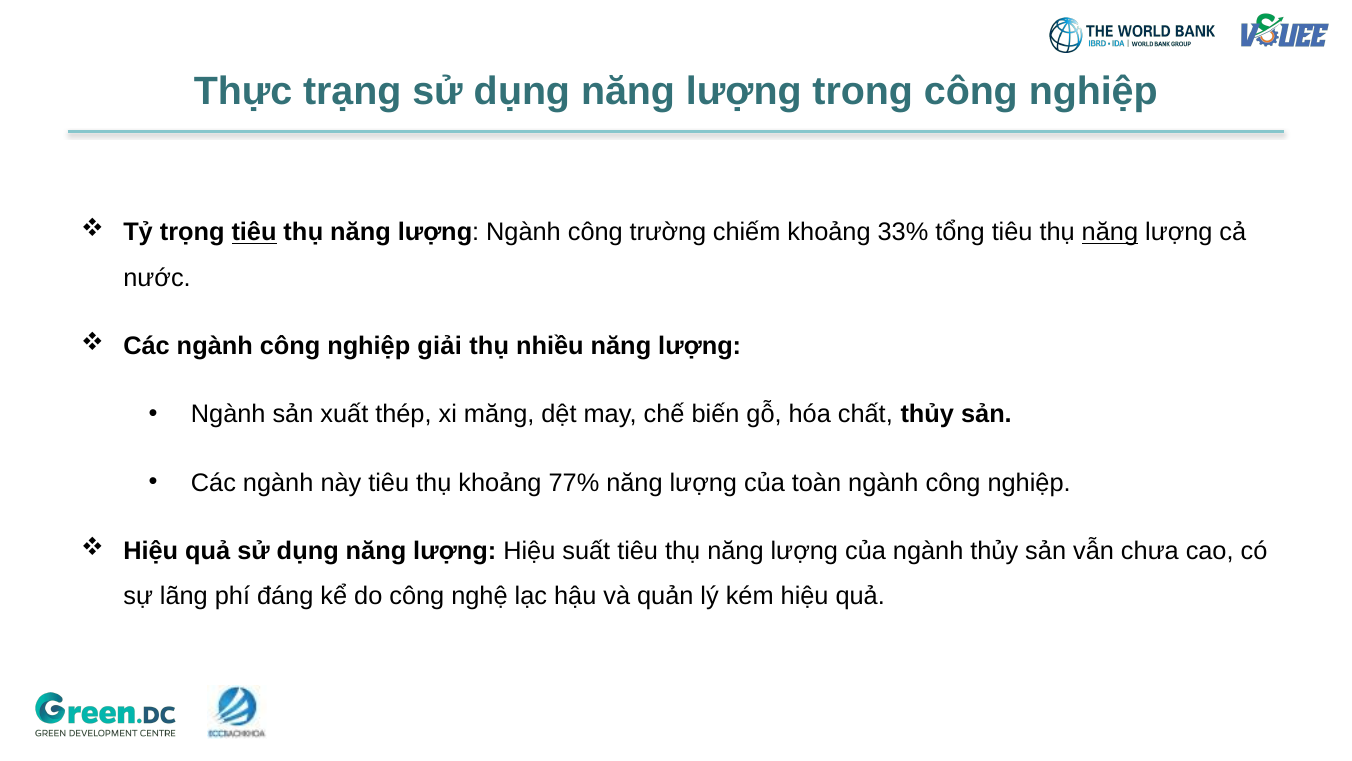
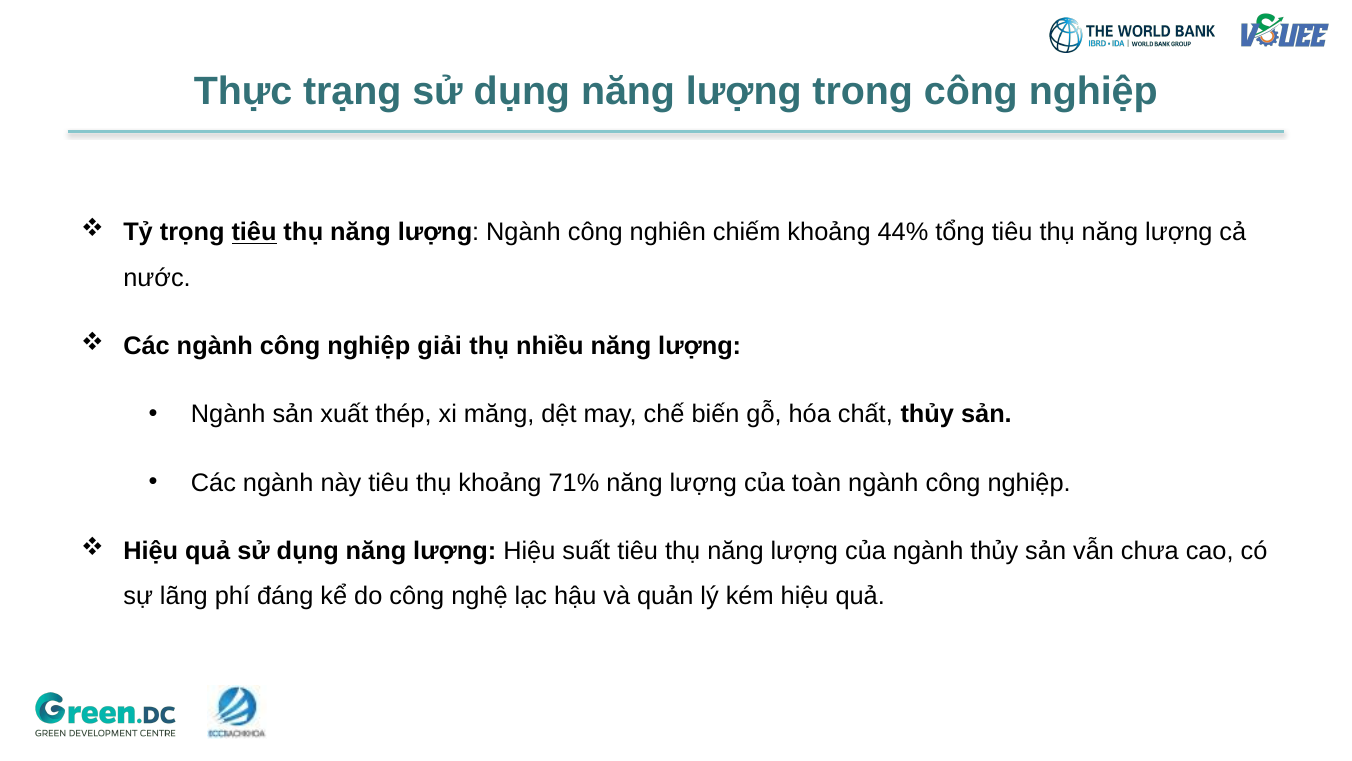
trường: trường -> nghiên (668, 232)
33%: 33% -> 44% (903, 232)
năng underline: present -> none (1110, 232)
77%: 77% -> 71% (574, 482)
